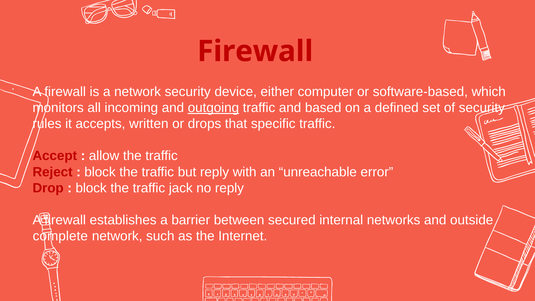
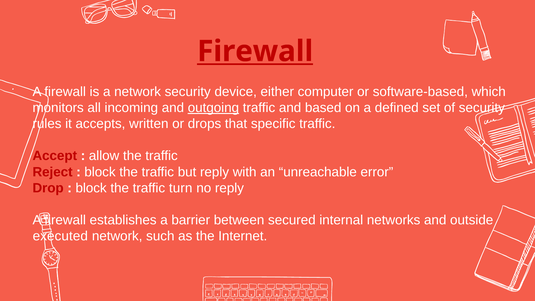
Firewall underline: none -> present (255, 51)
jack: jack -> turn (181, 188)
complete: complete -> executed (60, 236)
